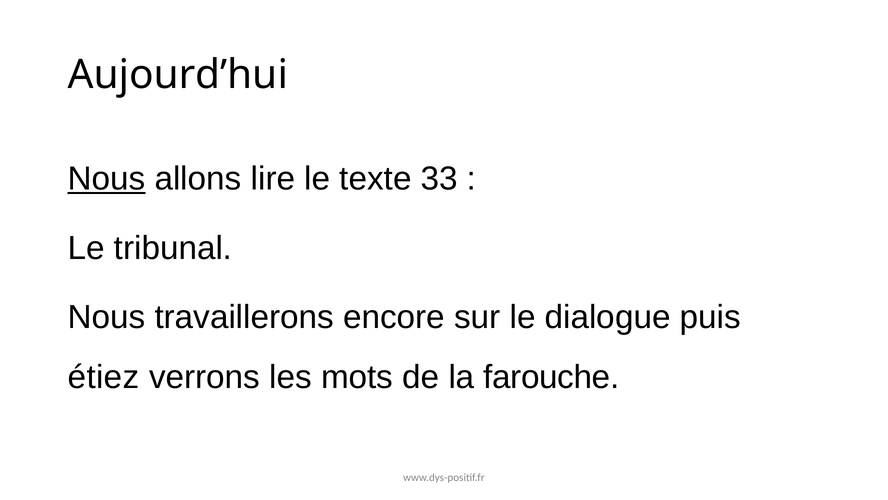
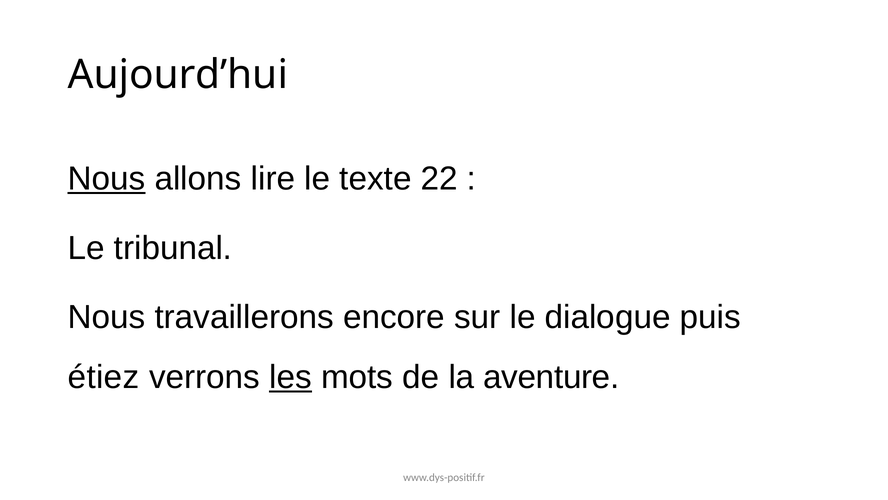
33: 33 -> 22 (439, 179)
les underline: none -> present (291, 377)
farouche: farouche -> aventure (551, 377)
